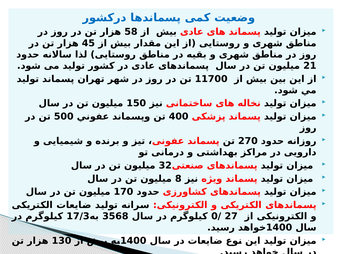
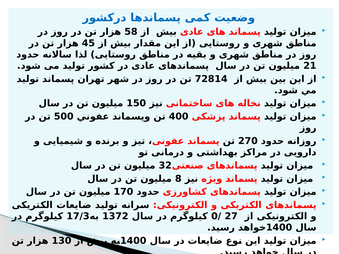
11700: 11700 -> 72814 (211, 79)
3568: 3568 -> 1372 (115, 217)
